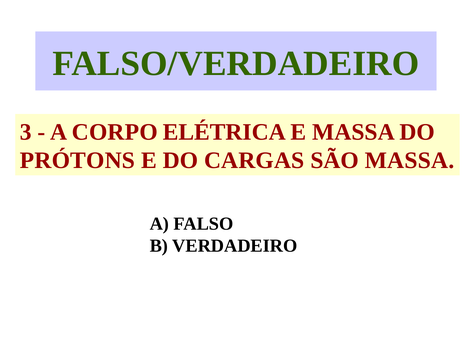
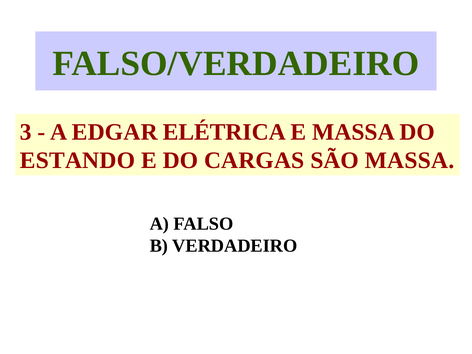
CORPO: CORPO -> EDGAR (115, 132)
PRÓTONS: PRÓTONS -> ESTANDO (77, 160)
